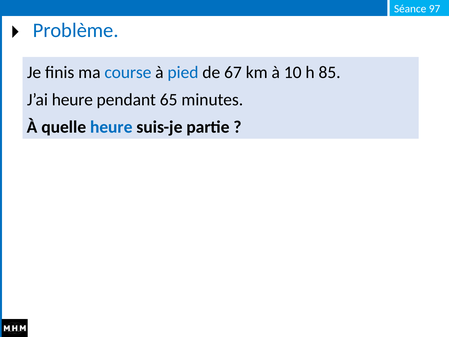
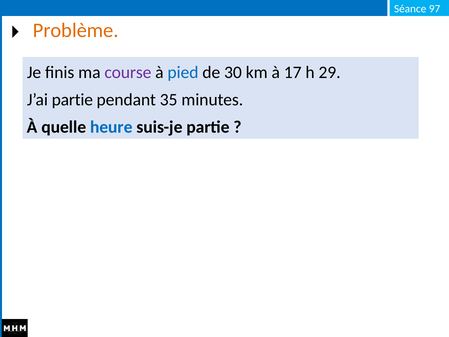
Problème colour: blue -> orange (76, 30)
course colour: blue -> purple (128, 72)
67: 67 -> 30 (233, 72)
10: 10 -> 17 (293, 72)
85: 85 -> 29 (330, 72)
J’ai heure: heure -> partie (72, 100)
65: 65 -> 35 (169, 100)
